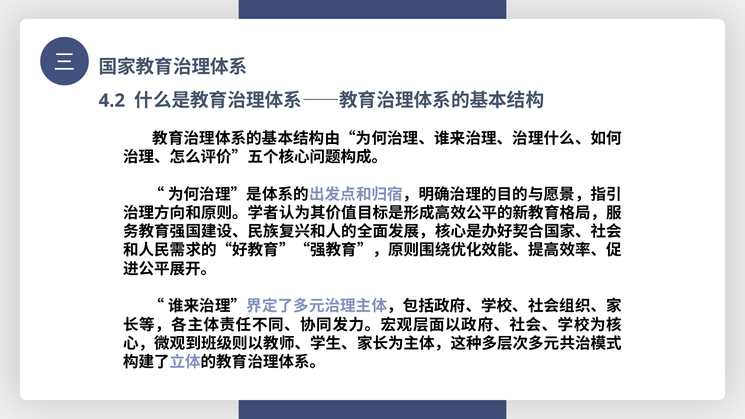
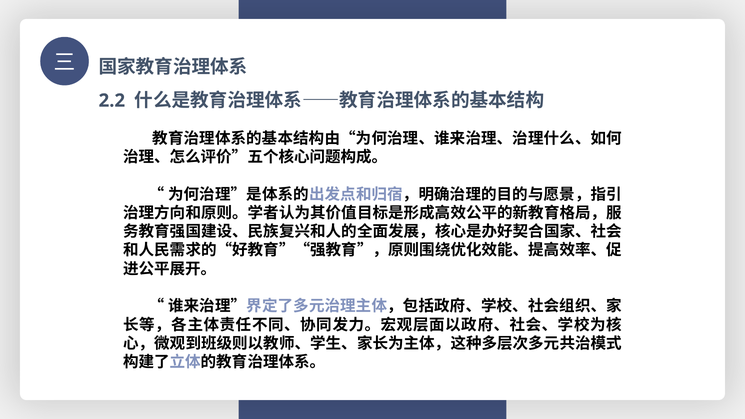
4.2: 4.2 -> 2.2 (112, 101)
